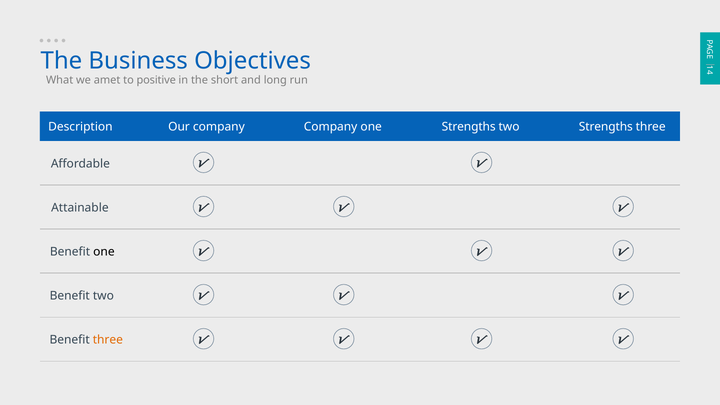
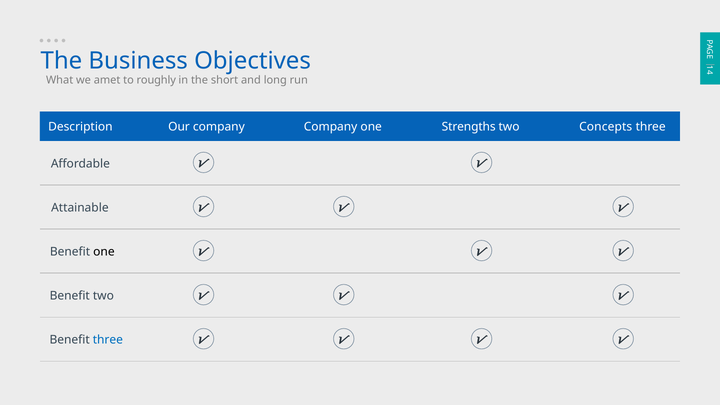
positive: positive -> roughly (156, 80)
two Strengths: Strengths -> Concepts (606, 127)
three colour: orange -> blue (108, 340)
